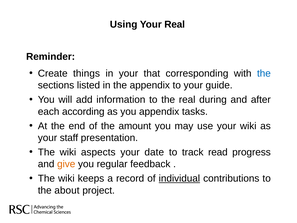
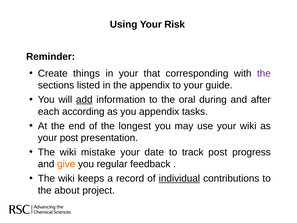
Your Real: Real -> Risk (175, 24)
the colour: blue -> purple (264, 73)
add underline: none -> present (84, 100)
the real: real -> oral (187, 100)
amount: amount -> longest (135, 126)
your staff: staff -> post (69, 138)
aspects: aspects -> mistake (98, 152)
track read: read -> post (218, 152)
